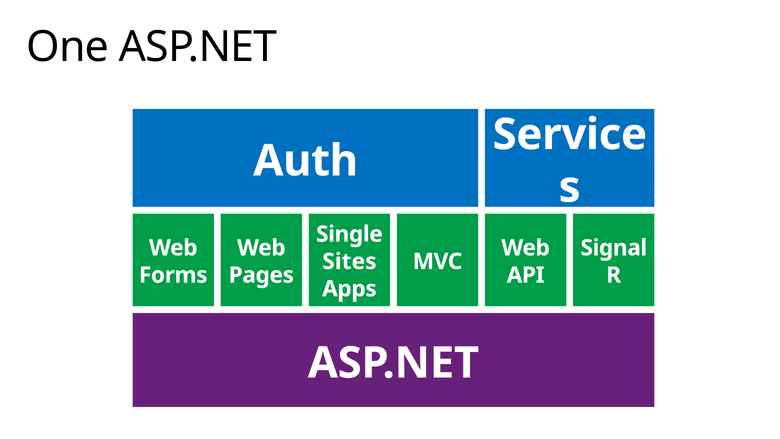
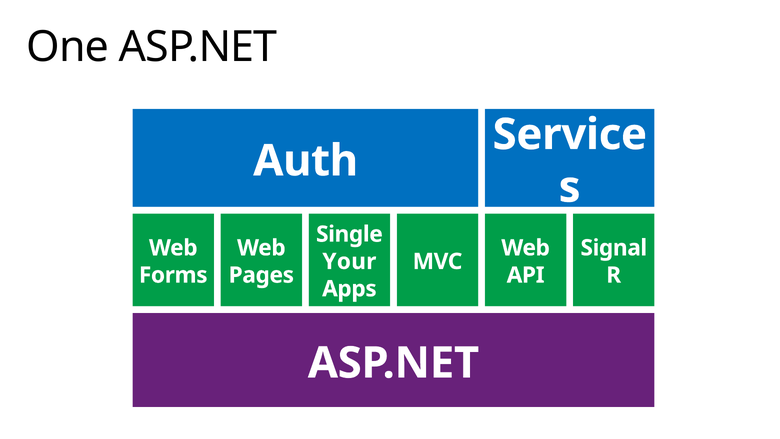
Sites: Sites -> Your (349, 261)
